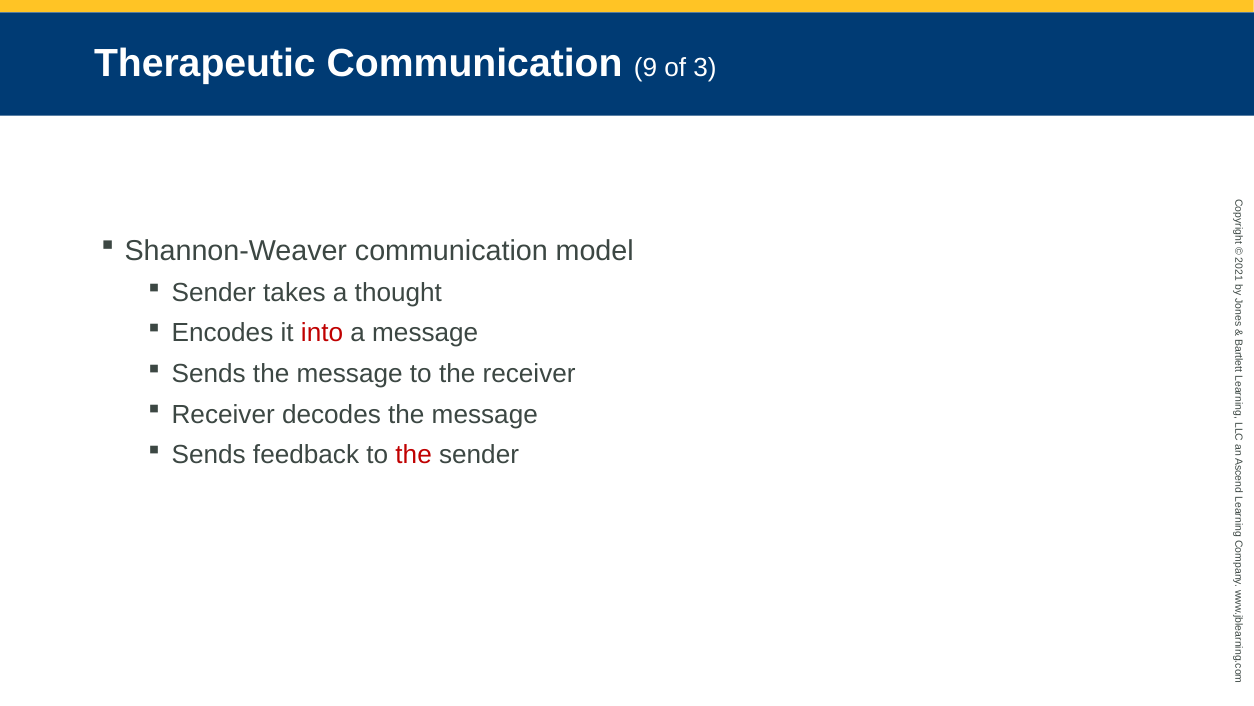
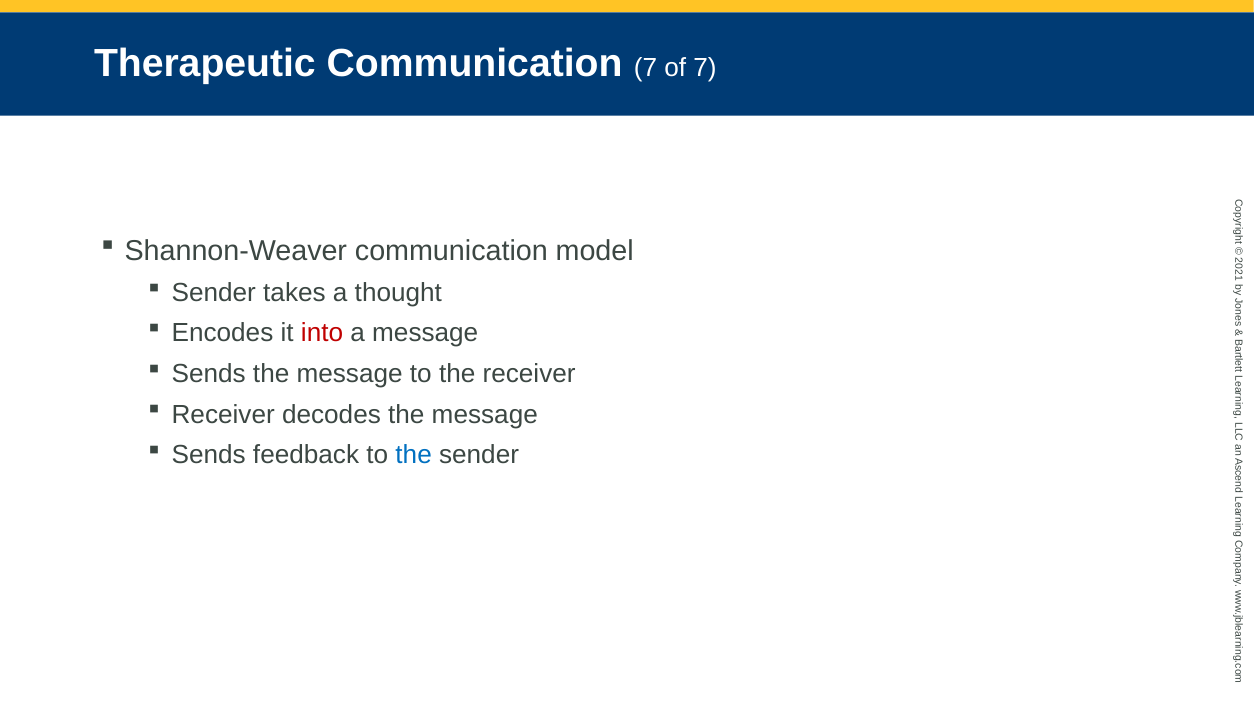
Communication 9: 9 -> 7 (646, 67)
of 3: 3 -> 7 (705, 67)
the colour: red -> blue (414, 455)
